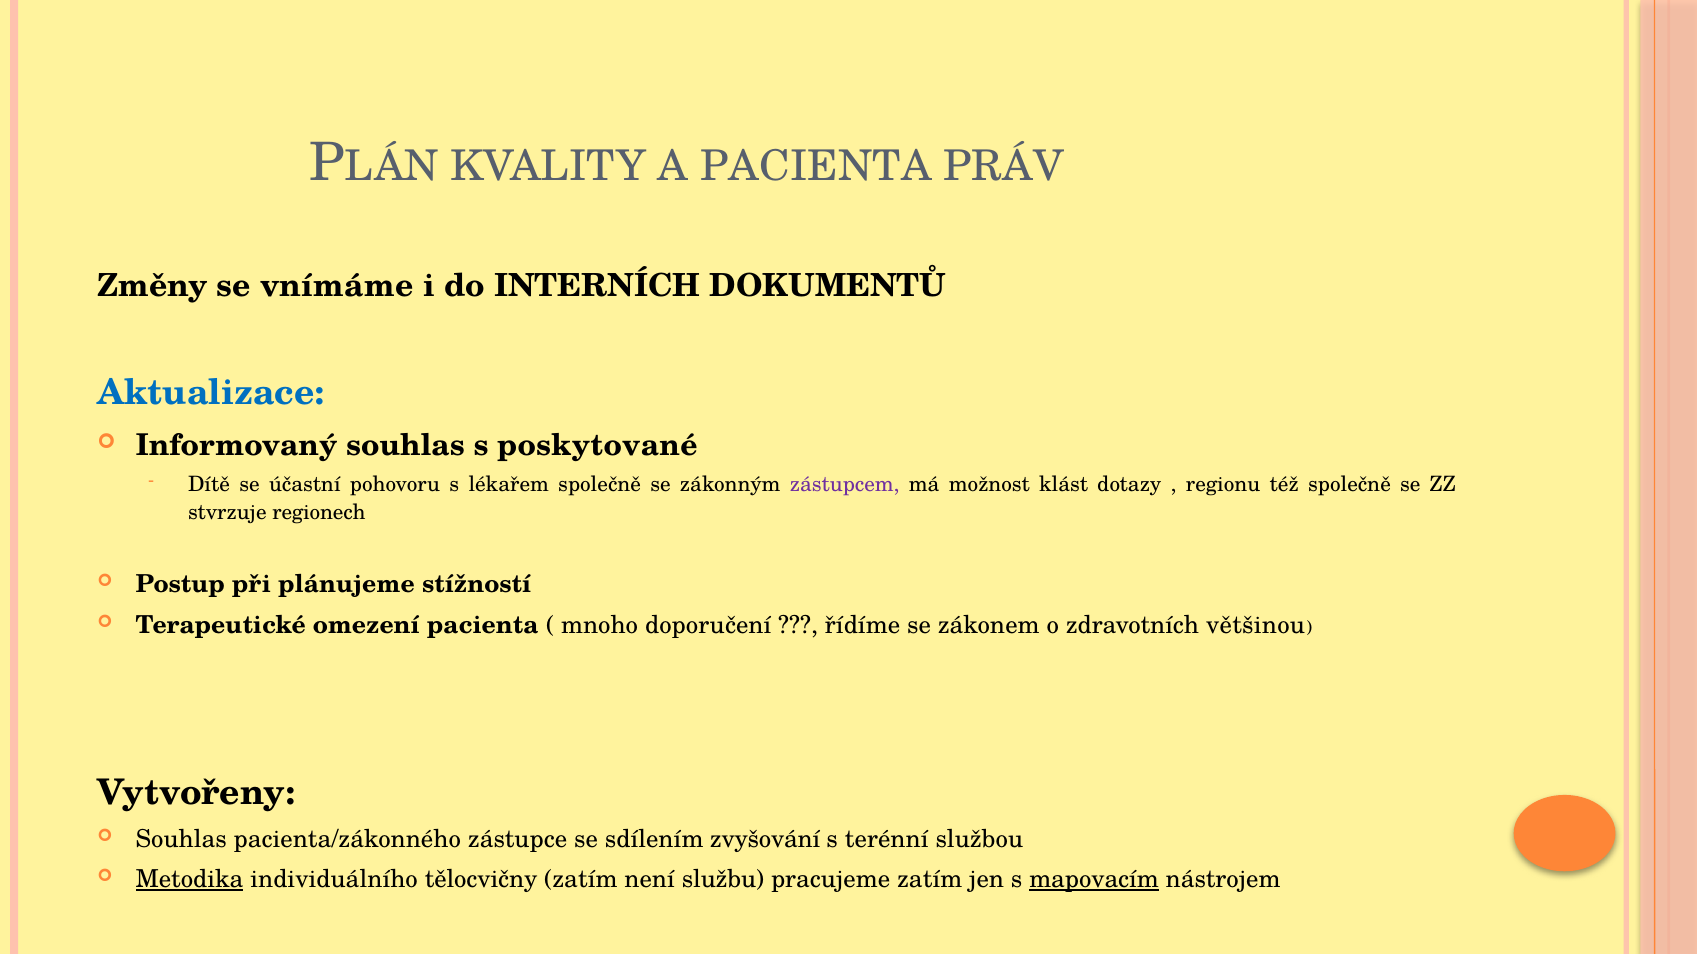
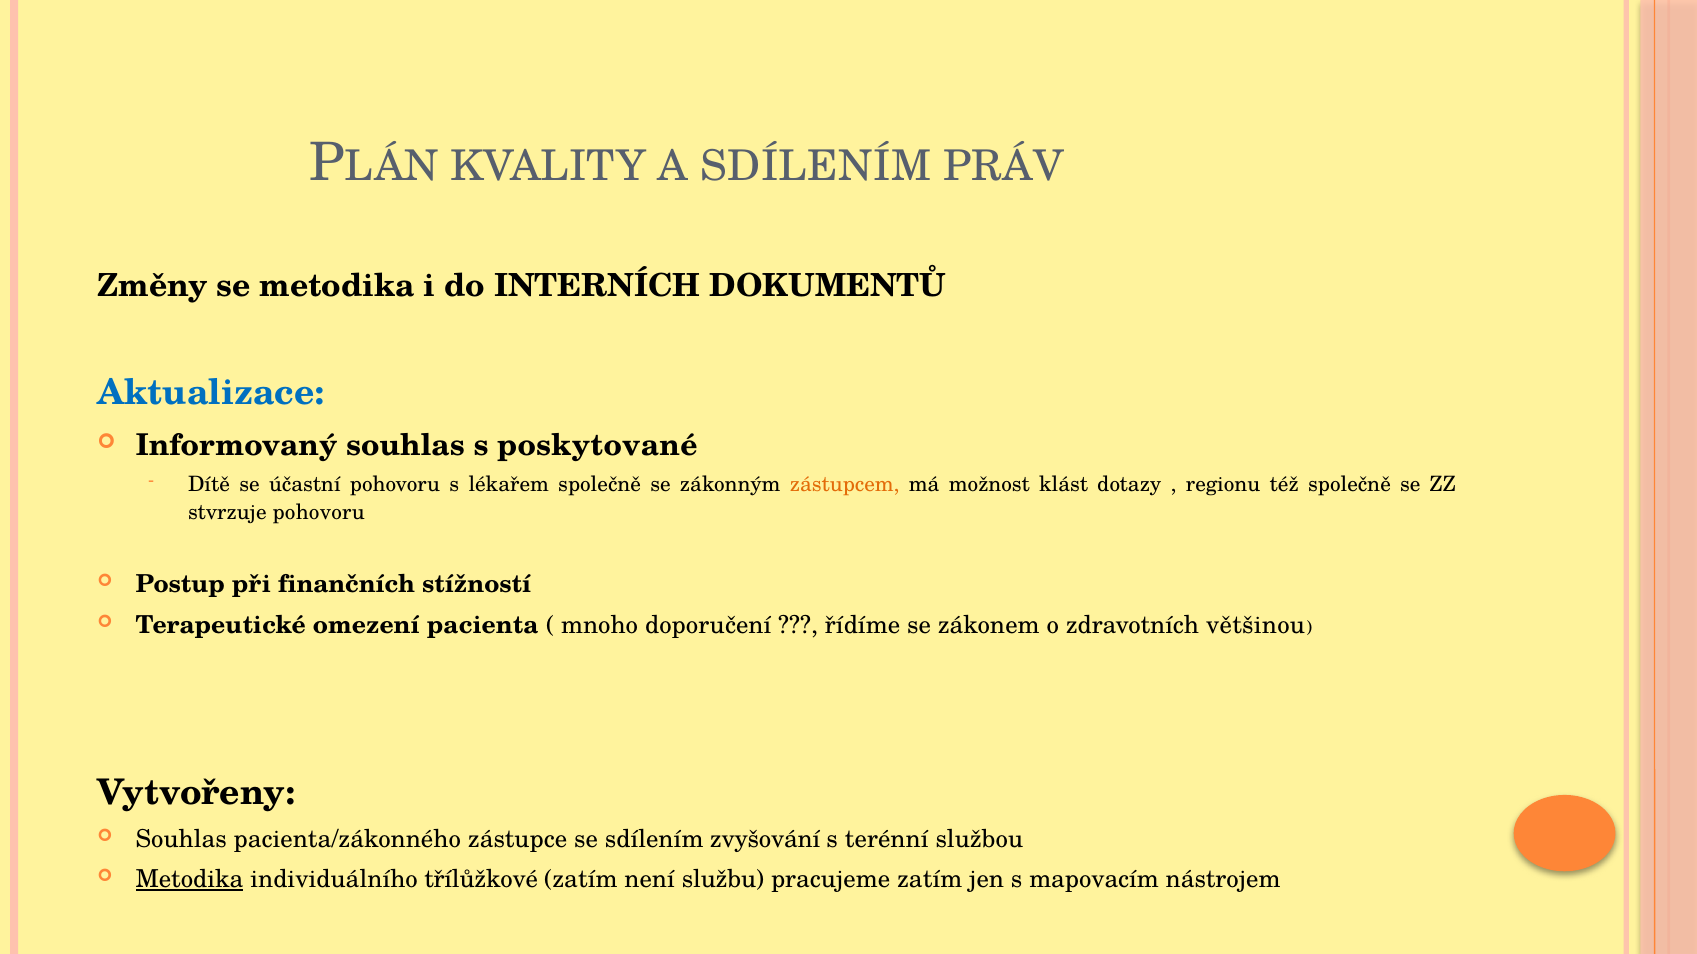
A PACIENTA: PACIENTA -> SDÍLENÍM (816, 166)
se vnímáme: vnímáme -> metodika (337, 286)
zástupcem colour: purple -> orange (845, 485)
stvrzuje regionech: regionech -> pohovoru (319, 512)
plánujeme: plánujeme -> finančních (347, 585)
tělocvičny: tělocvičny -> třílůžkové (481, 880)
mapovacím underline: present -> none (1094, 880)
